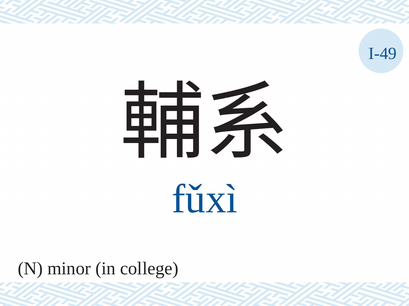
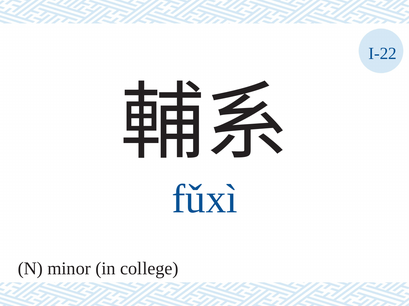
I-49: I-49 -> I-22 (383, 54)
